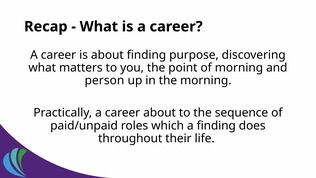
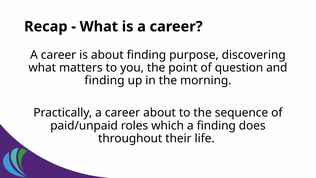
of morning: morning -> question (239, 68)
person: person -> finding (104, 80)
